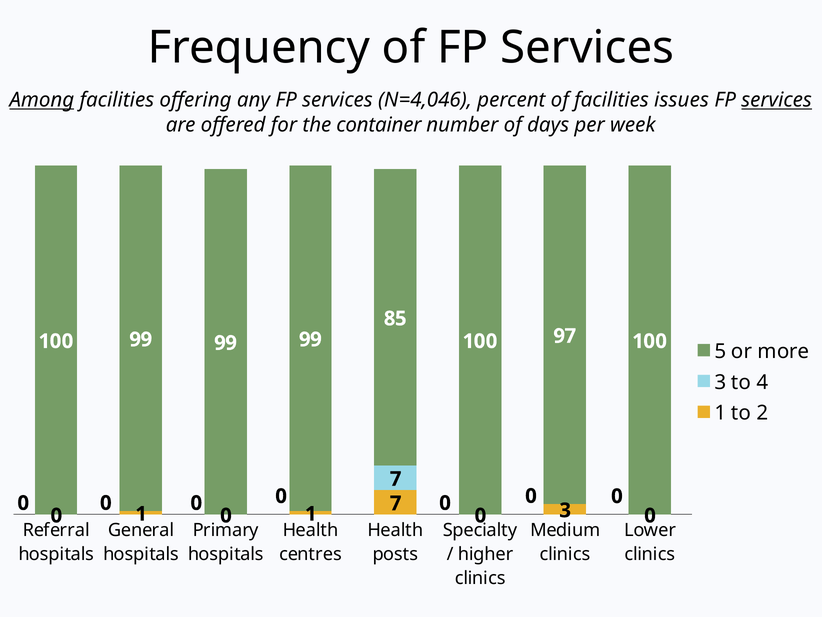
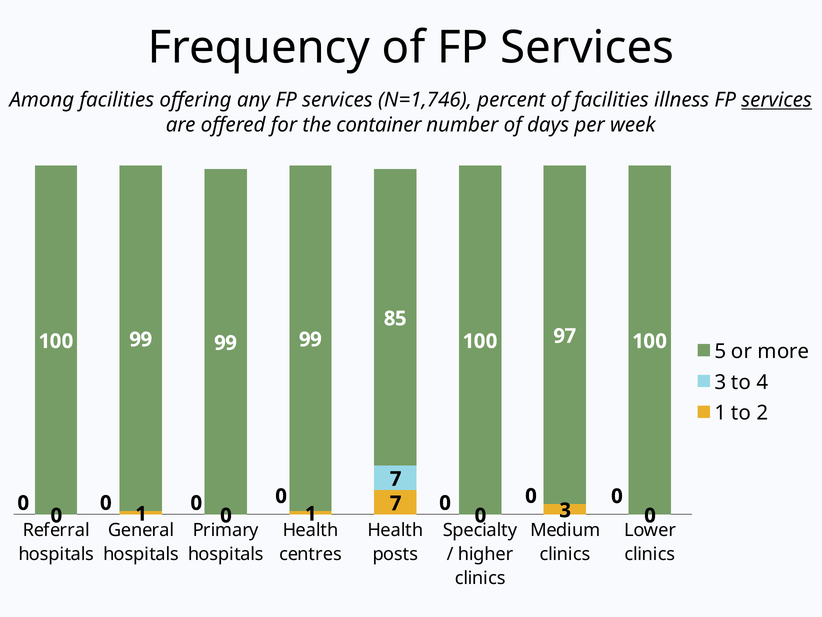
Among underline: present -> none (42, 100)
N=4,046: N=4,046 -> N=1,746 (425, 100)
issues: issues -> illness (682, 100)
